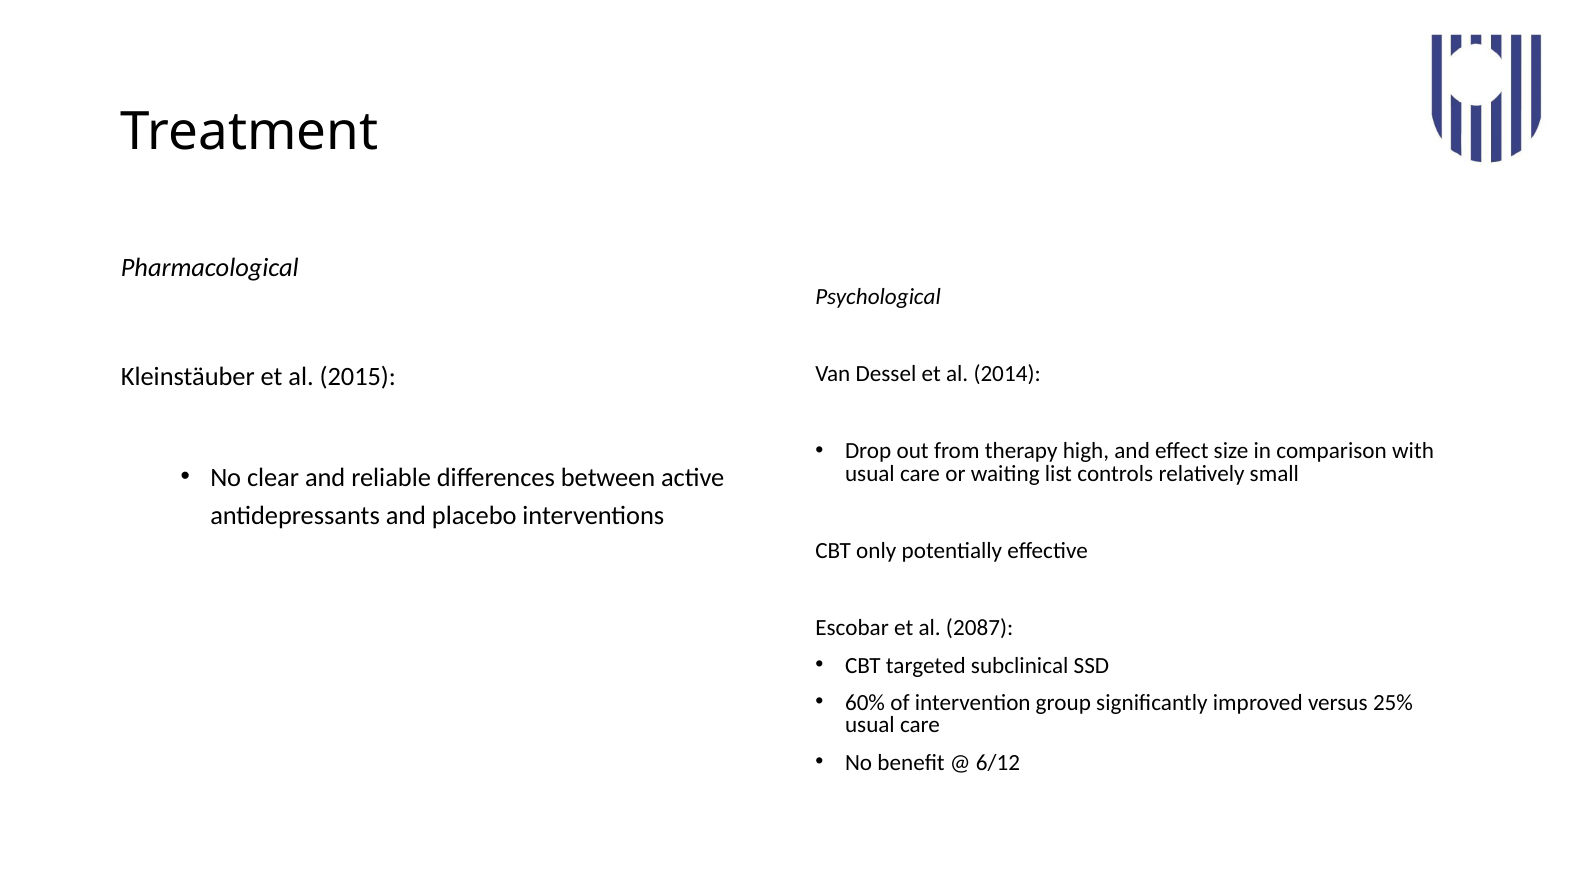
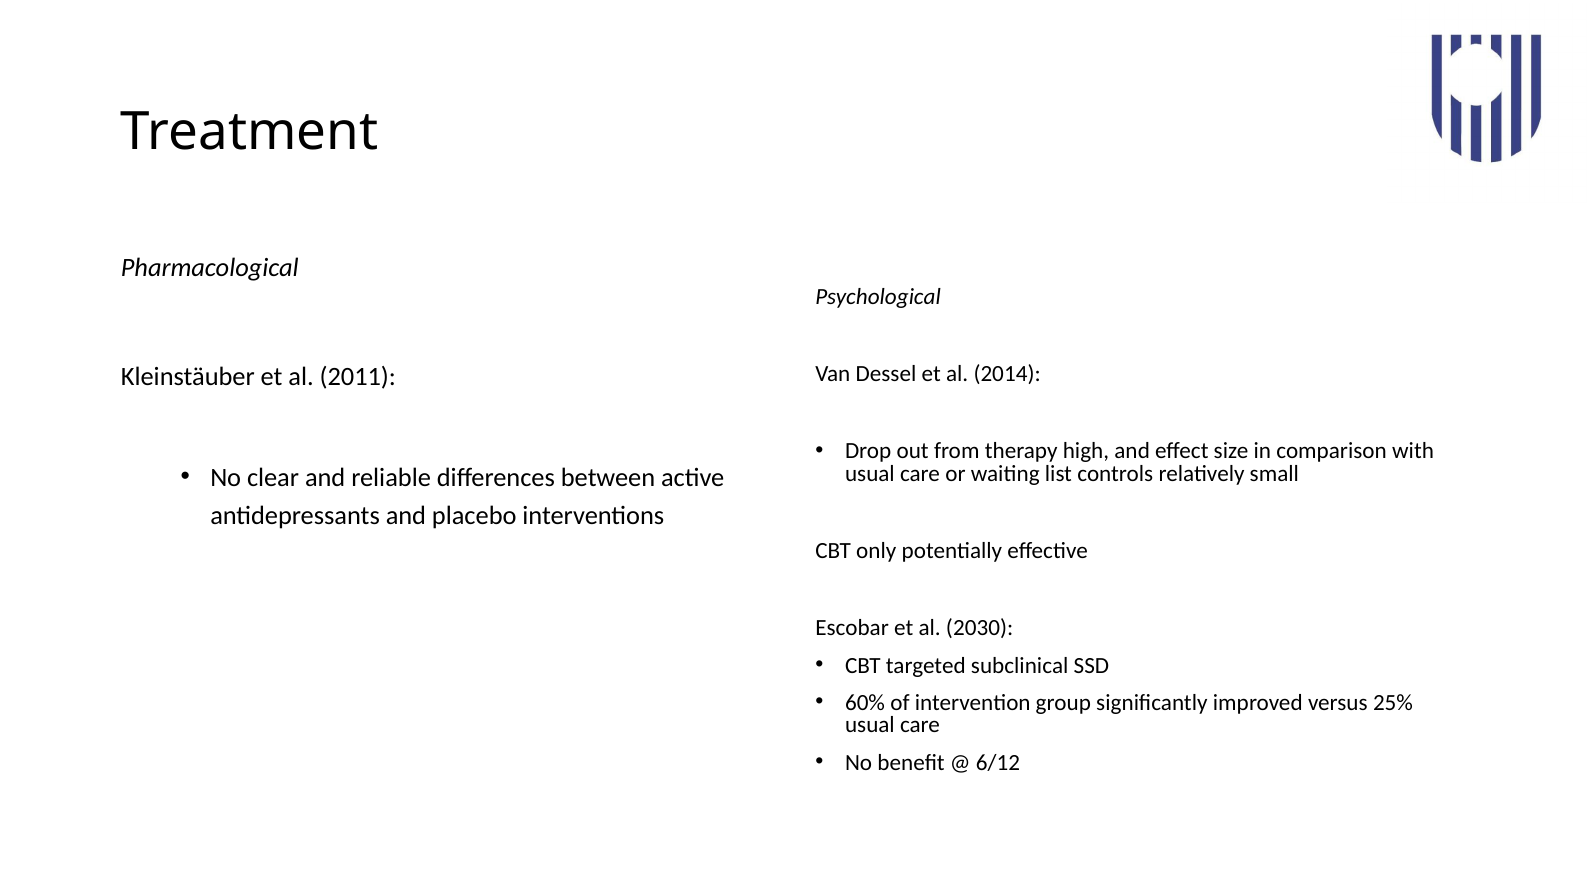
2015: 2015 -> 2011 (358, 377)
2087: 2087 -> 2030 (980, 628)
